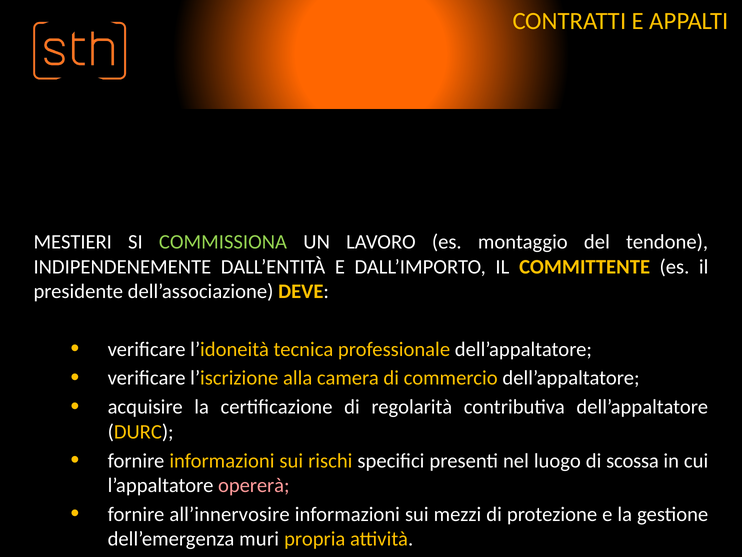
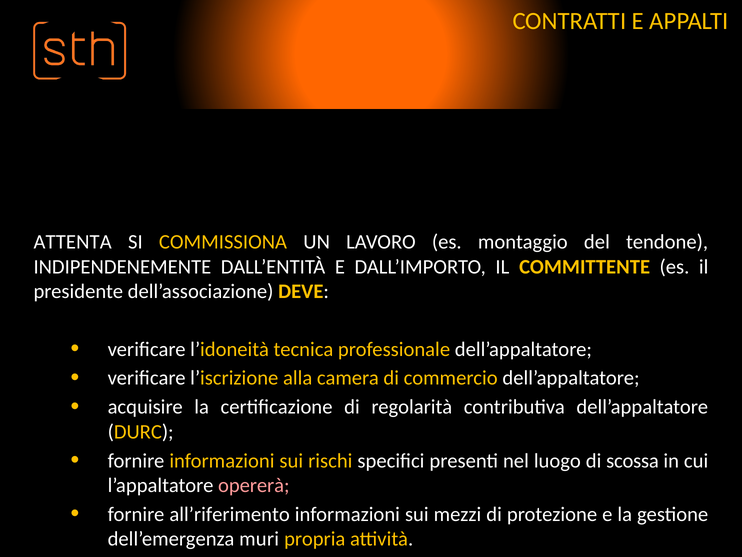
MESTIERI: MESTIERI -> ATTENTA (73, 242)
COMMISSIONA colour: light green -> yellow (223, 242)
all’innervosire: all’innervosire -> all’riferimento (230, 514)
